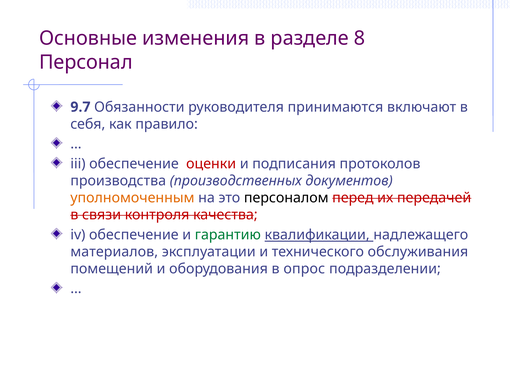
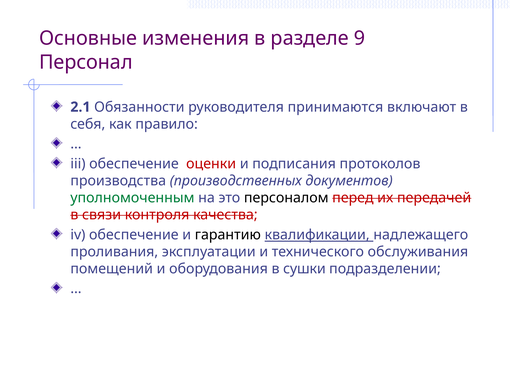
8: 8 -> 9 (360, 38)
9.7: 9.7 -> 2.1 (80, 107)
уполномоченным colour: orange -> green (132, 198)
гарантию colour: green -> black (228, 234)
материалов: материалов -> проливания (114, 251)
опрос: опрос -> сушки (304, 268)
